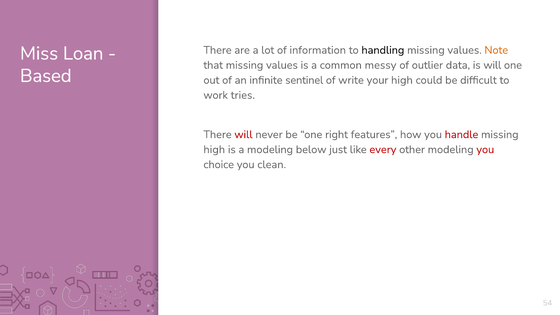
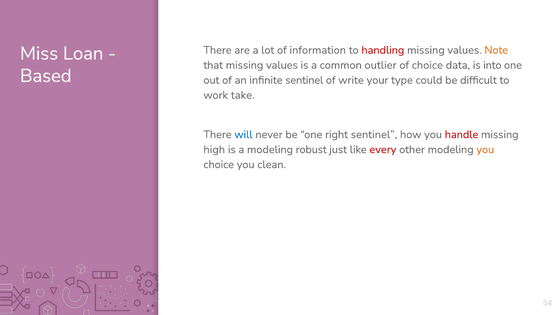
handling colour: black -> red (383, 50)
messy: messy -> outlier (381, 65)
of outlier: outlier -> choice (427, 65)
is will: will -> into (492, 65)
your high: high -> type (402, 80)
tries: tries -> take (243, 95)
will colour: red -> blue (243, 135)
right features: features -> sentinel (374, 135)
below: below -> robust (311, 150)
you colour: red -> orange (485, 150)
